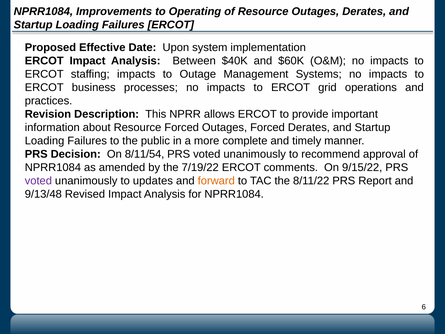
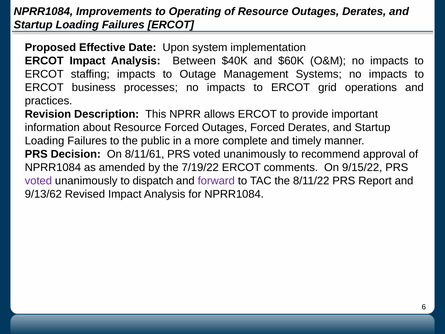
8/11/54: 8/11/54 -> 8/11/61 (145, 154)
updates: updates -> dispatch (153, 181)
forward colour: orange -> purple (216, 181)
9/13/48: 9/13/48 -> 9/13/62 (43, 194)
